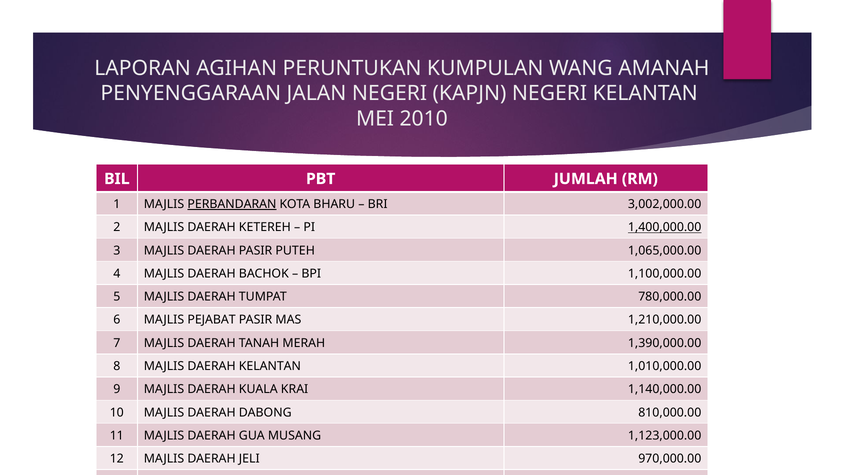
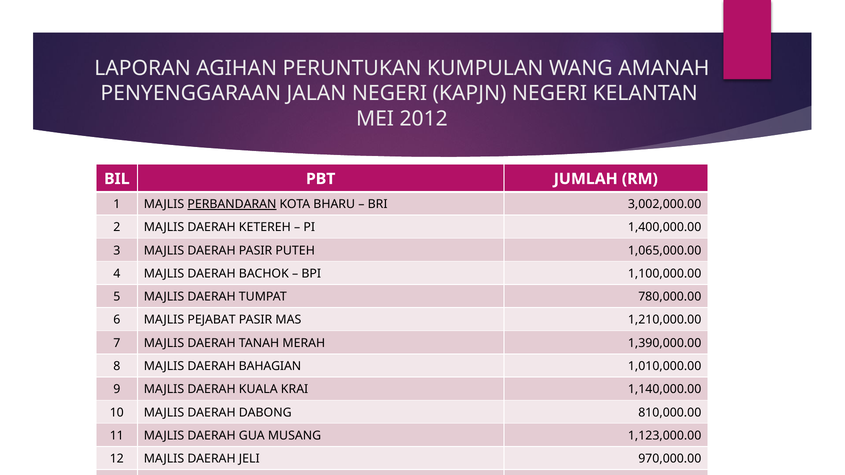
2010: 2010 -> 2012 (424, 119)
1,400,000.00 underline: present -> none (665, 227)
DAERAH KELANTAN: KELANTAN -> BAHAGIAN (270, 366)
